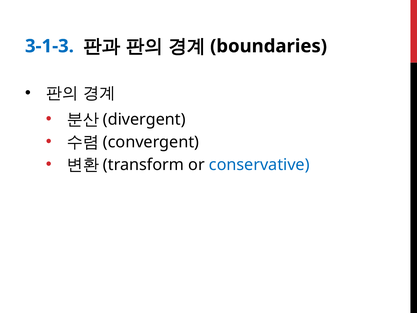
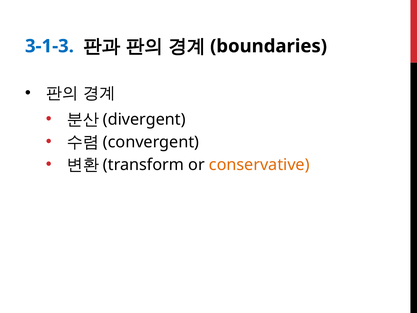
conservative colour: blue -> orange (259, 165)
